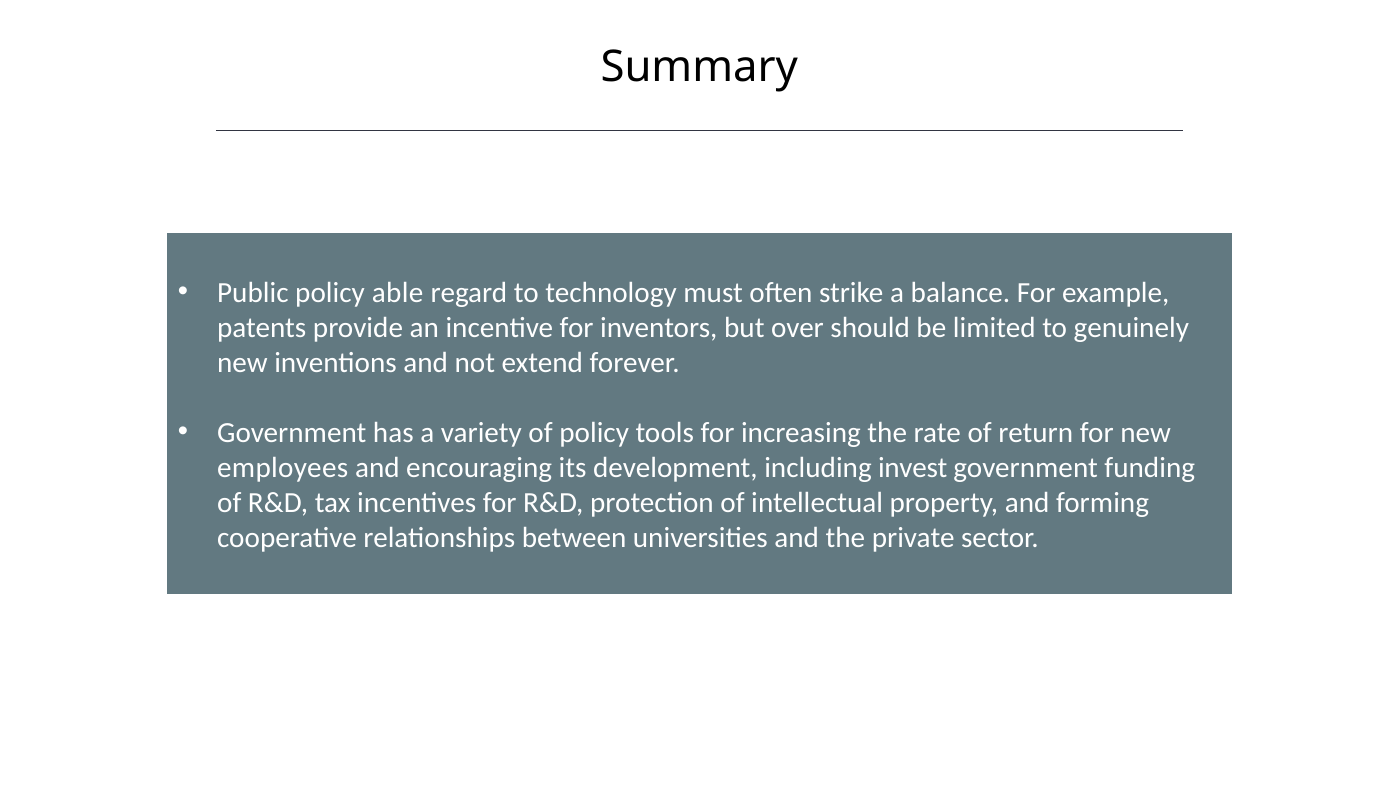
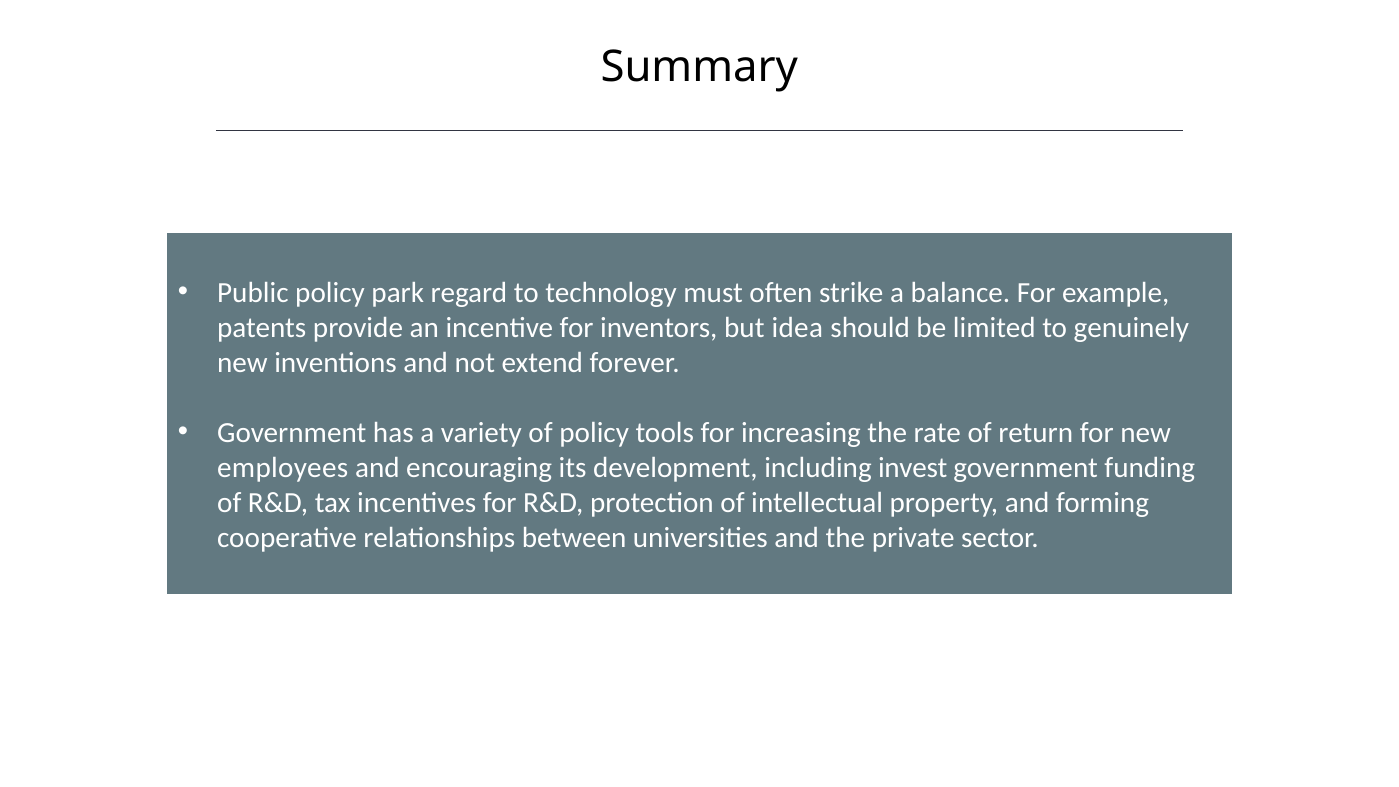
able: able -> park (398, 293)
over: over -> idea (797, 328)
